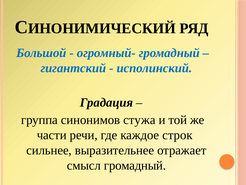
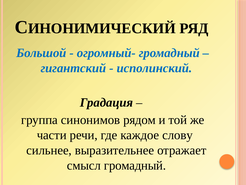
стужа: стужа -> рядом (139, 120)
строк: строк -> слову (178, 135)
